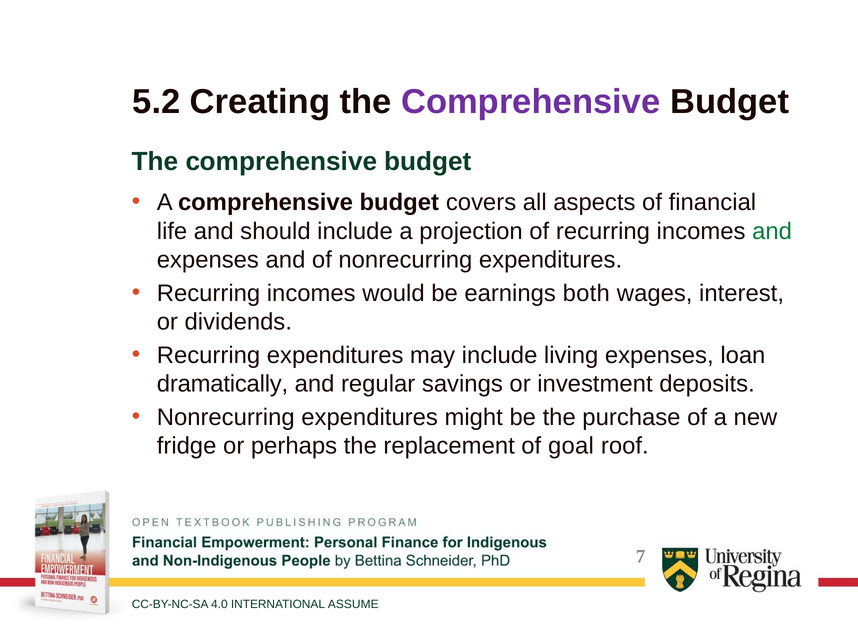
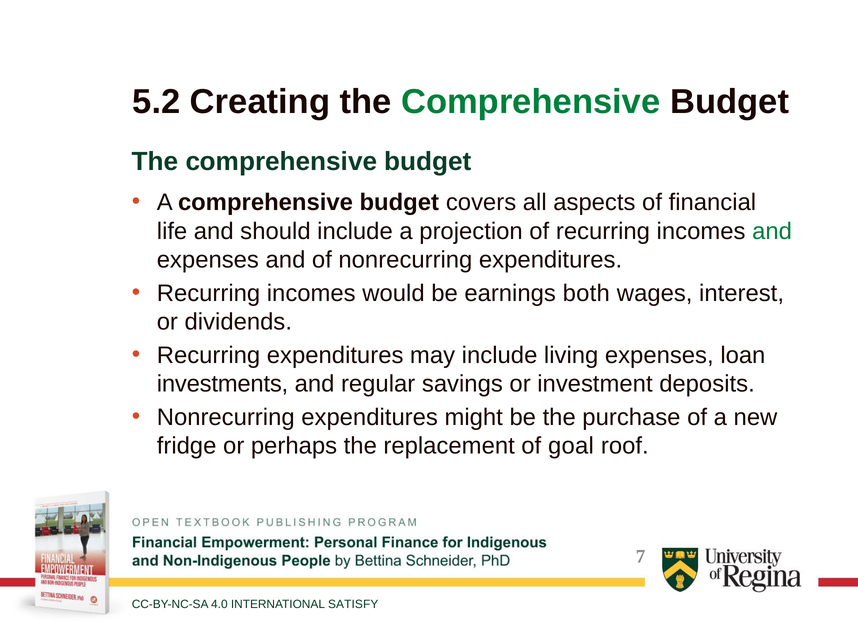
Comprehensive colour: purple -> green (531, 102)
dramatically: dramatically -> investments (223, 384)
ASSUME: ASSUME -> SATISFY (353, 604)
